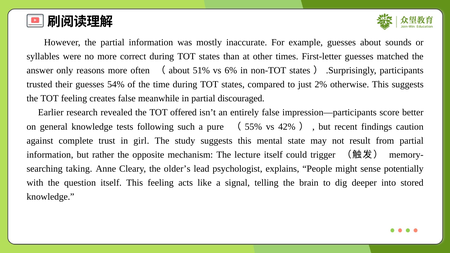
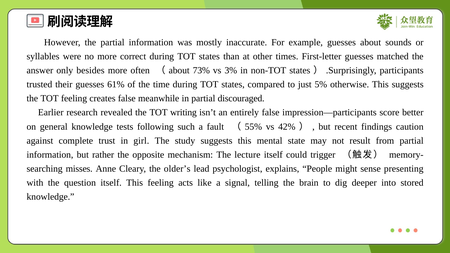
reasons: reasons -> besides (90, 70)
51%: 51% -> 73% (201, 70)
6%: 6% -> 3% (231, 70)
54%: 54% -> 61% (116, 84)
2%: 2% -> 5% (321, 84)
offered: offered -> writing (183, 113)
pure: pure -> fault (215, 127)
taking: taking -> misses (79, 169)
potentially: potentially -> presenting (404, 169)
